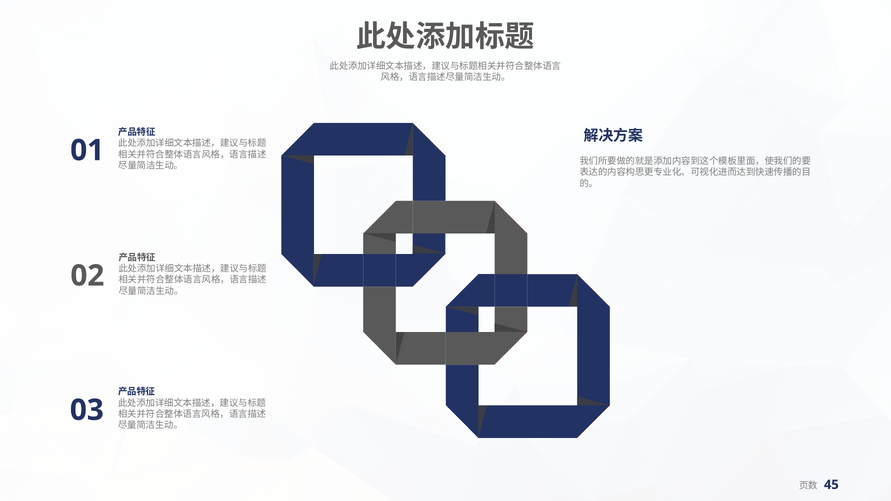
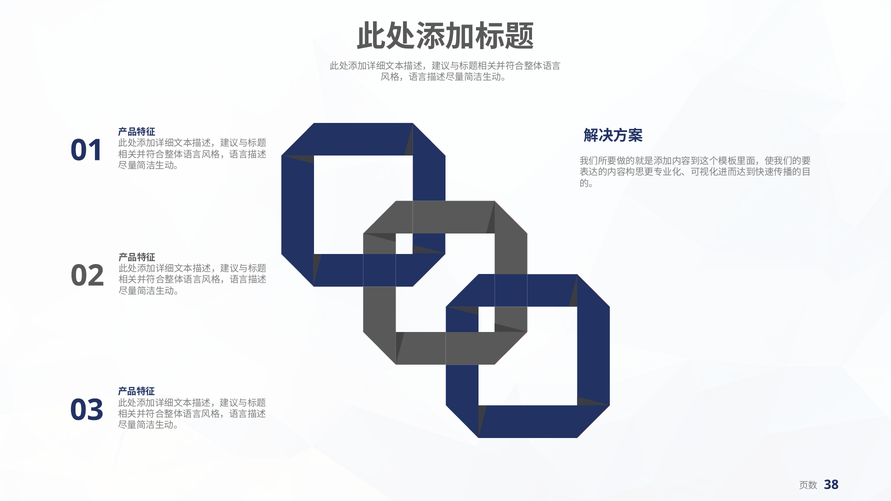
45: 45 -> 38 (831, 485)
